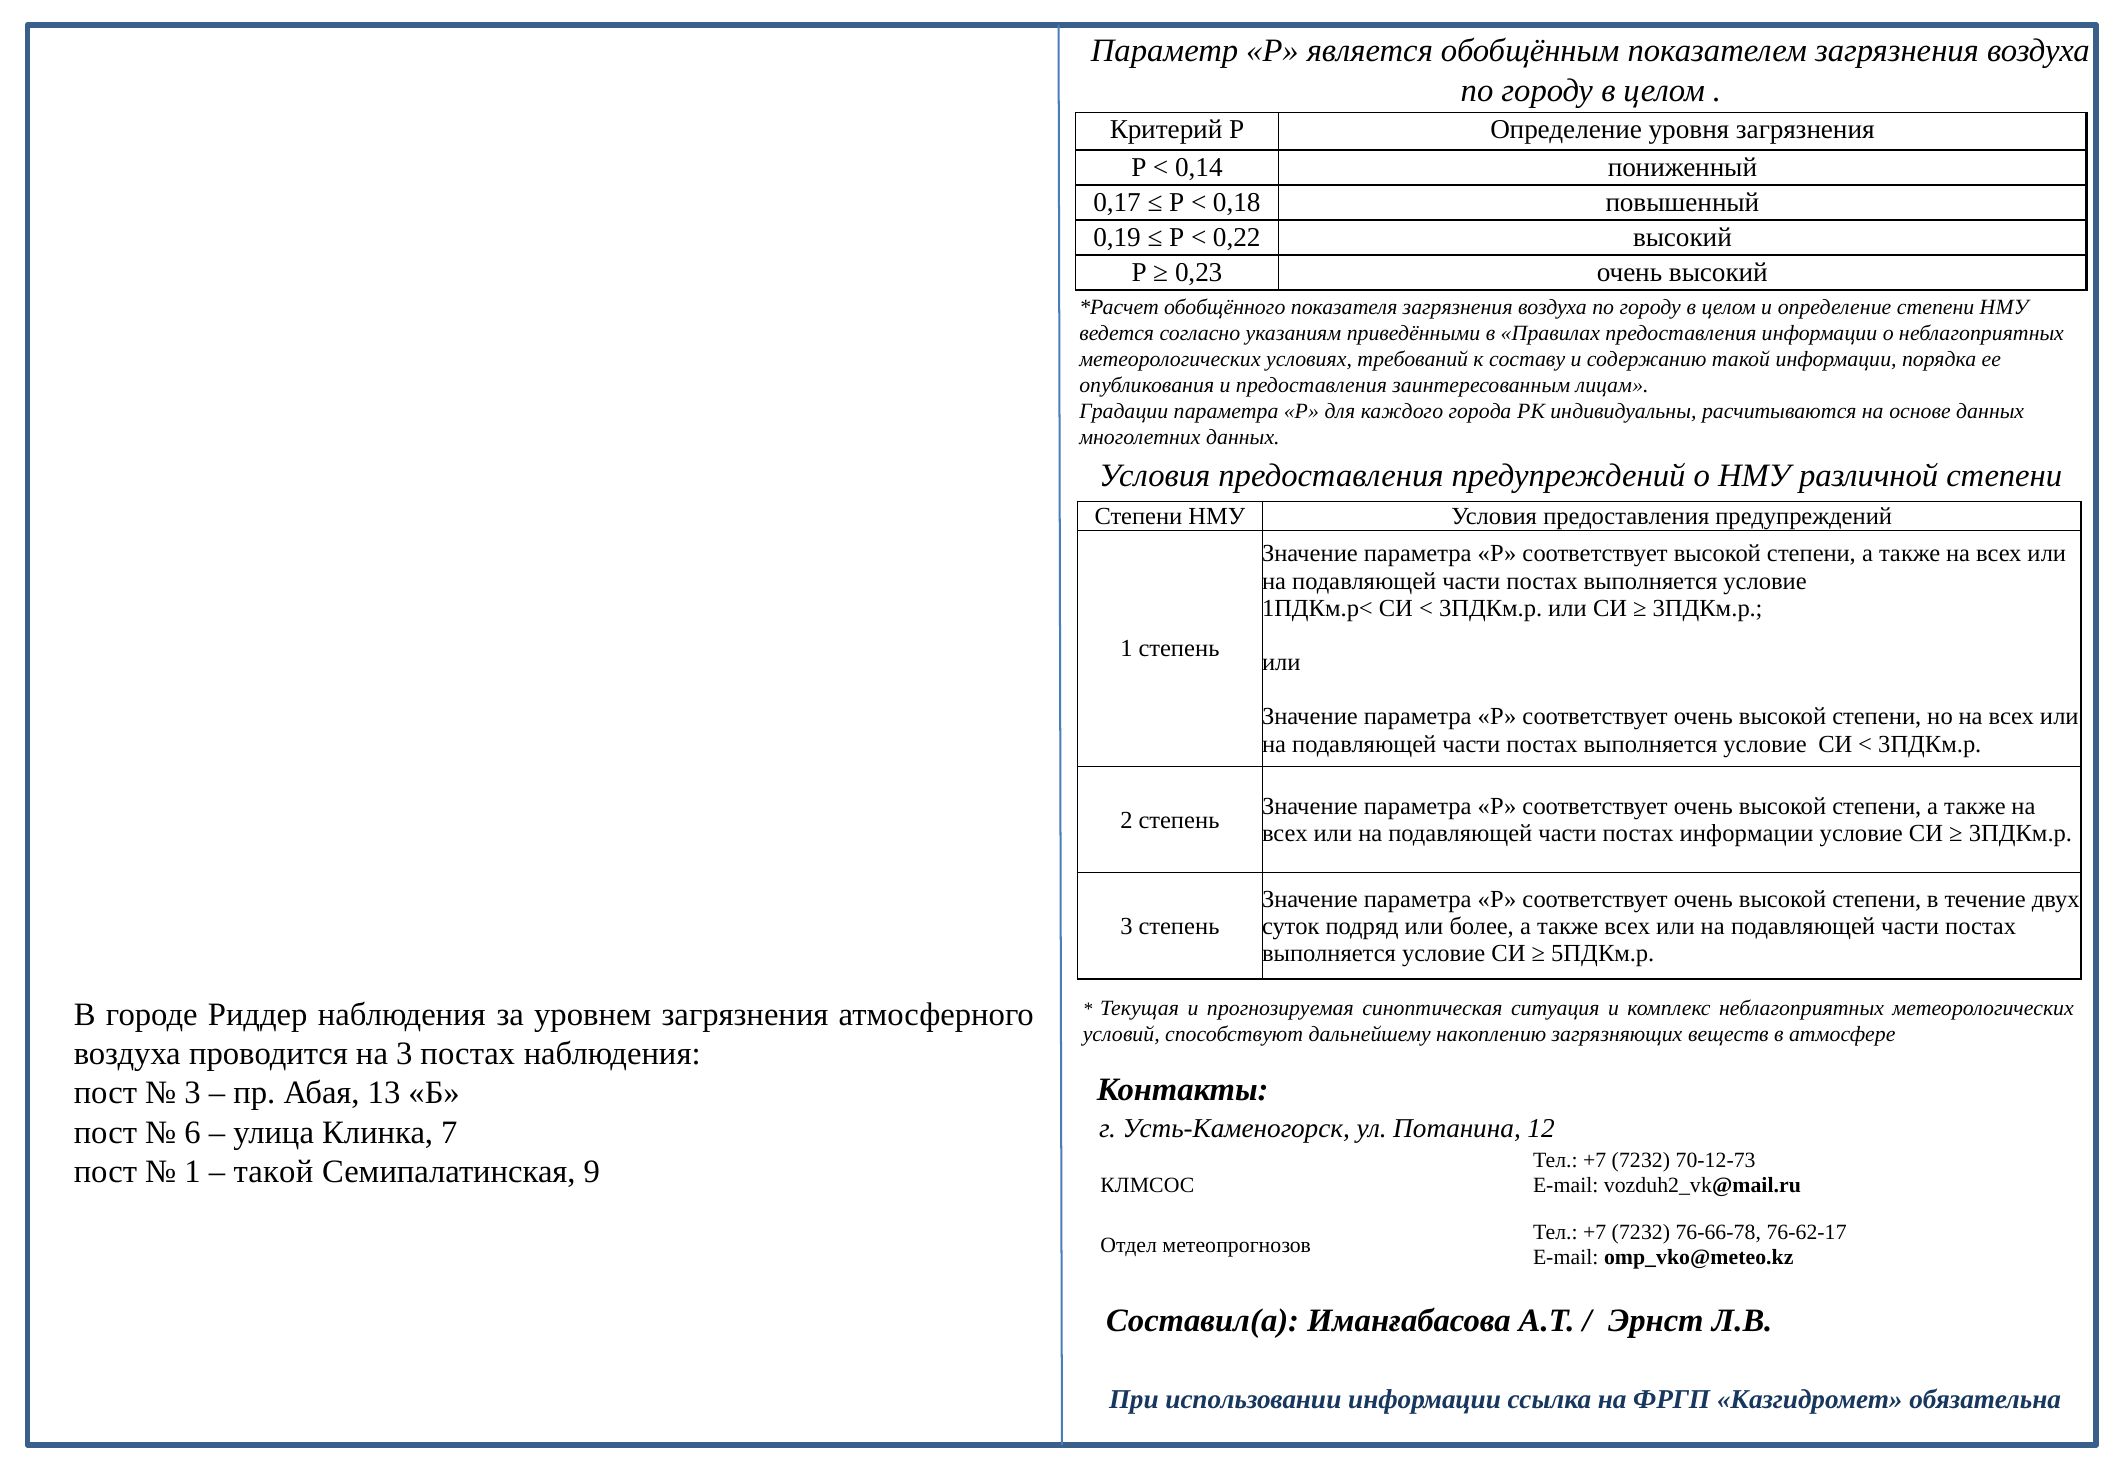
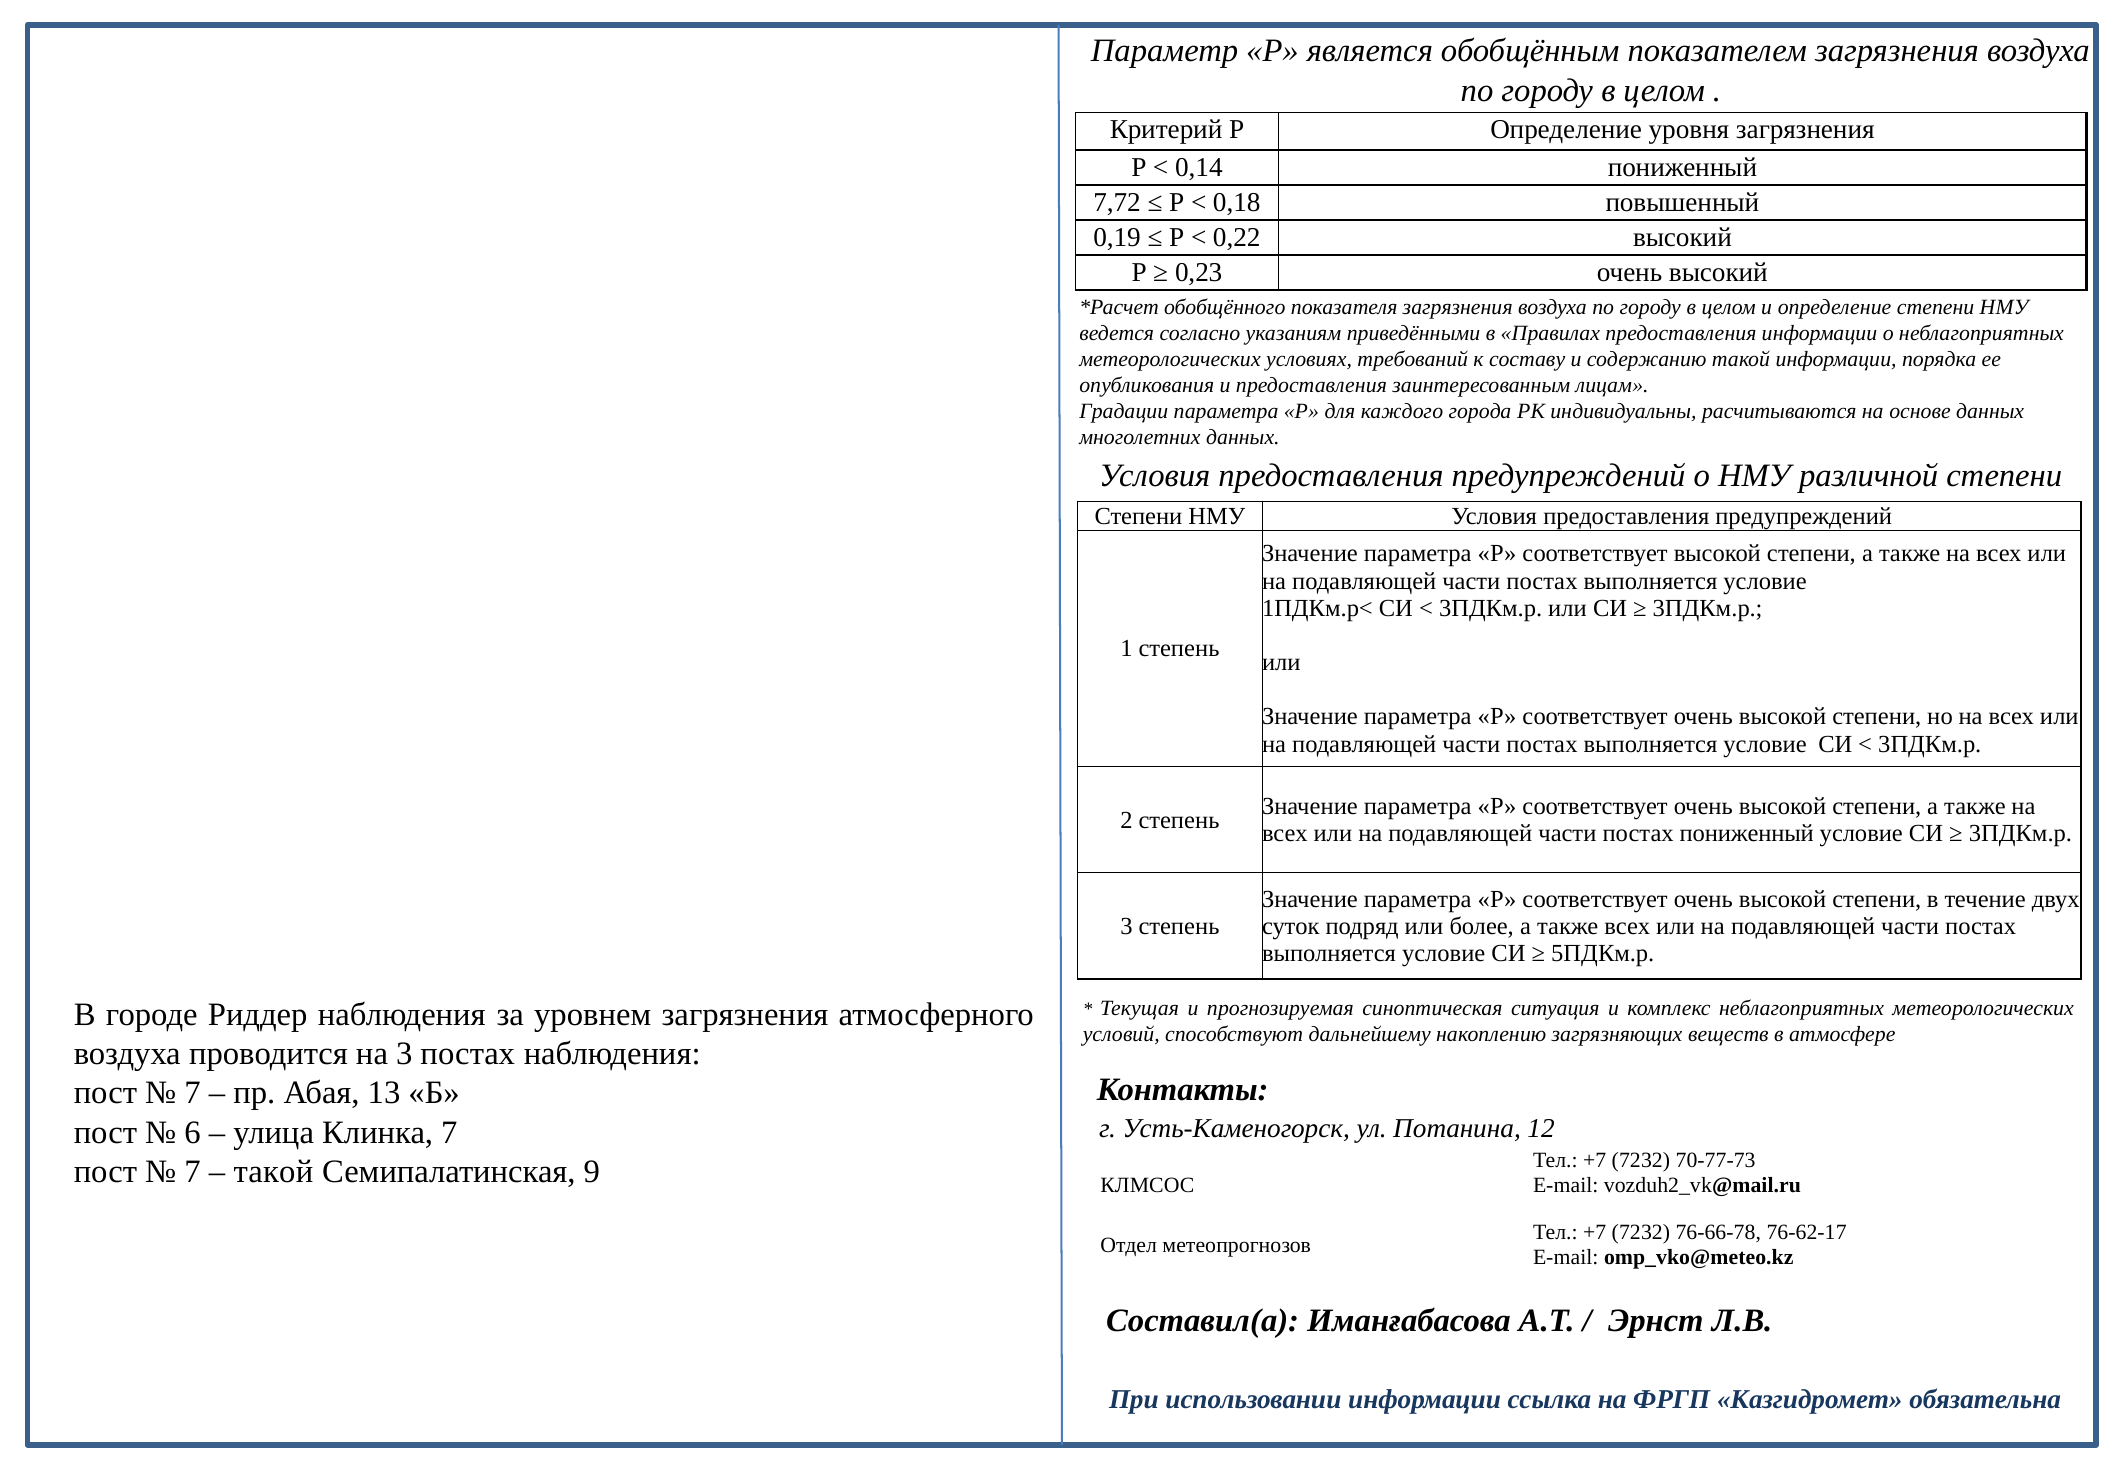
0,17: 0,17 -> 7,72 (1117, 202)
постах информации: информации -> пониженный (1747, 834)
3: 3 -> 7 (193, 1093)
70-12-73: 70-12-73 -> 70-77-73 (1716, 1161)
1: 1 -> 7 (193, 1172)
